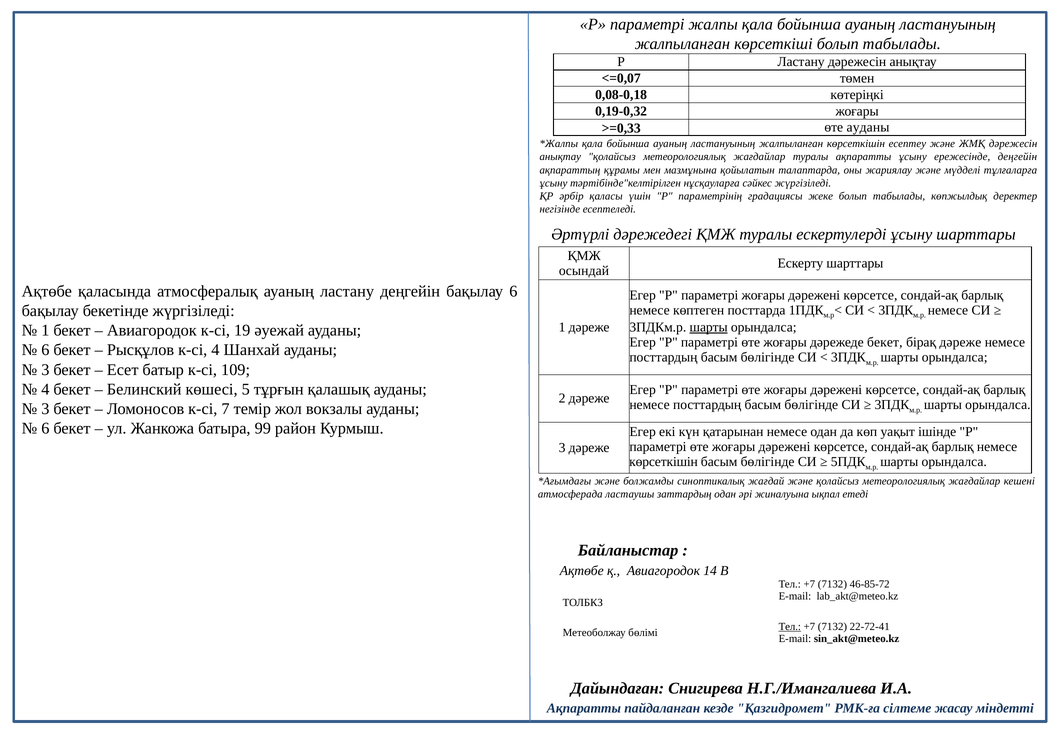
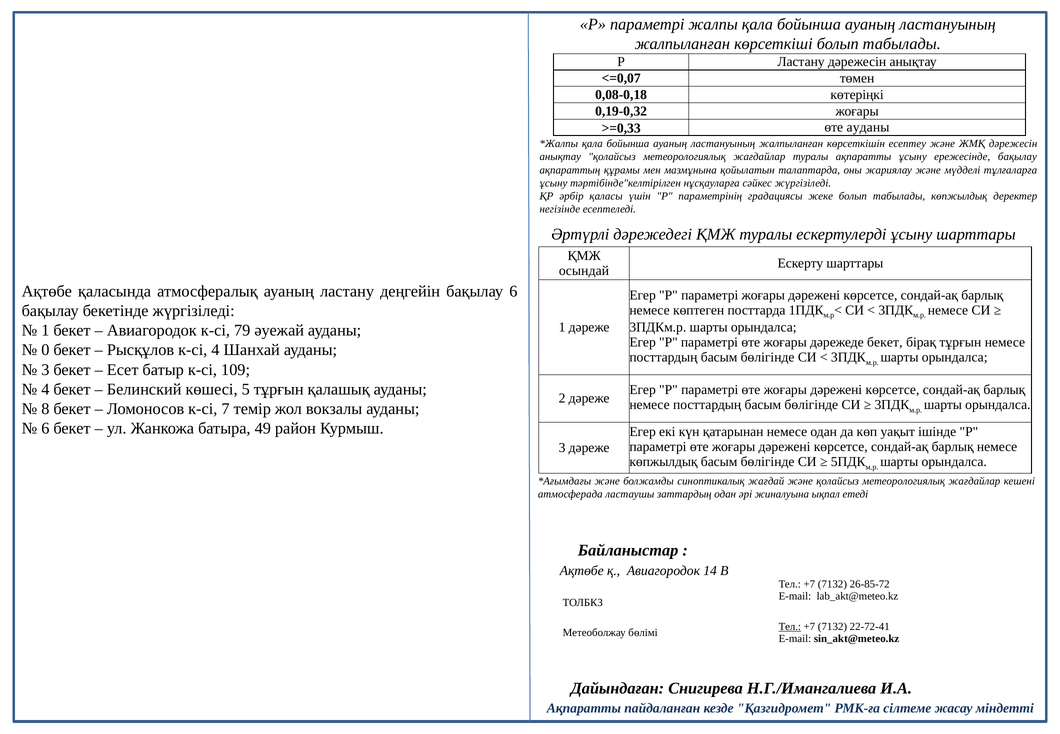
ережесінде деңгейін: деңгейін -> бақылау (1017, 157)
шарты underline: present -> none (709, 327)
19: 19 -> 79 (242, 330)
бірақ дәреже: дәреже -> тұрғын (960, 342)
6: 6 -> 0 (45, 350)
3: 3 -> 8 (45, 409)
99: 99 -> 49 (263, 428)
көрсеткішін: көрсеткішін -> көпжылдық (664, 462)
46-85-72: 46-85-72 -> 26-85-72 (870, 584)
